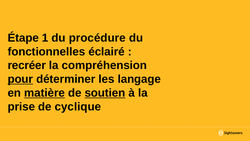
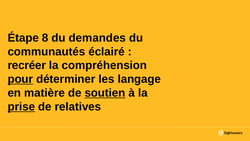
1: 1 -> 8 (45, 38)
procédure: procédure -> demandes (97, 38)
fonctionnelles: fonctionnelles -> communautés (46, 51)
matière underline: present -> none (45, 93)
prise underline: none -> present (21, 106)
cyclique: cyclique -> relatives (78, 106)
